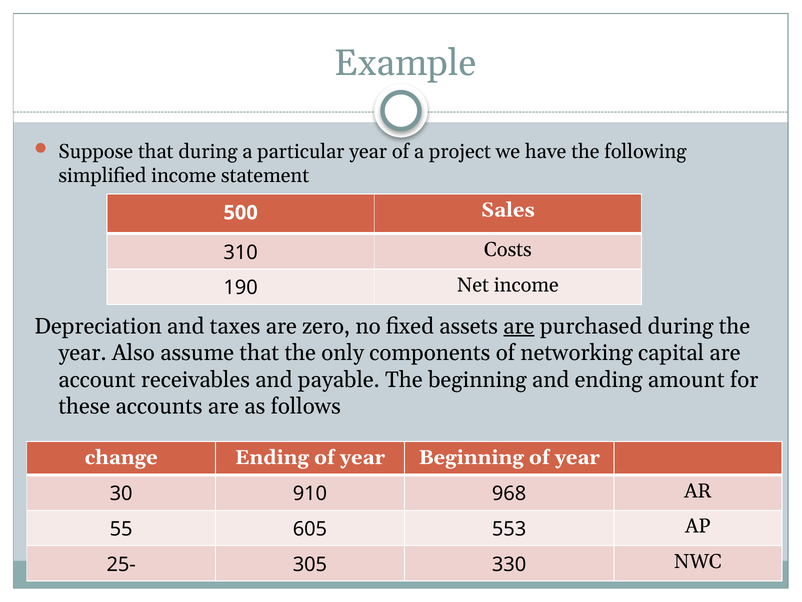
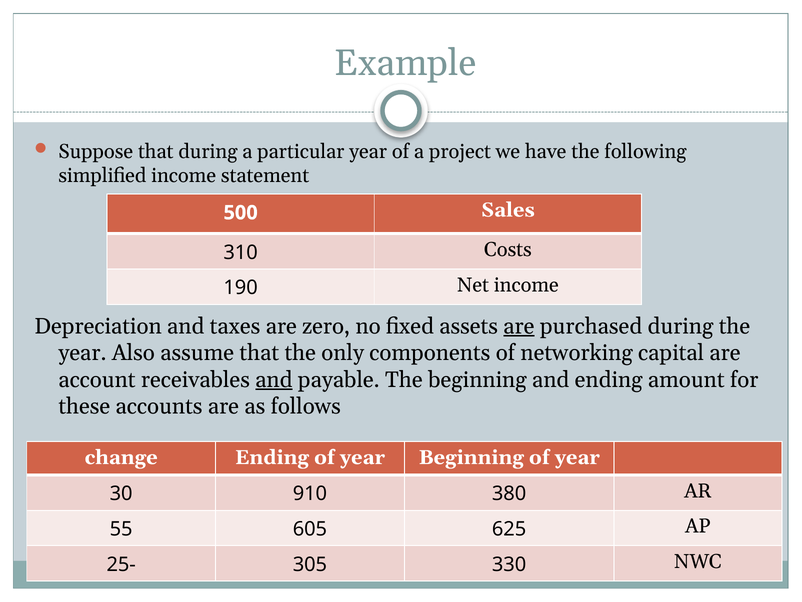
and underline: none -> present (274, 379)
968: 968 -> 380 (509, 493)
553: 553 -> 625 (509, 529)
